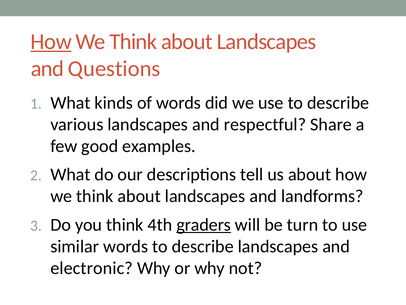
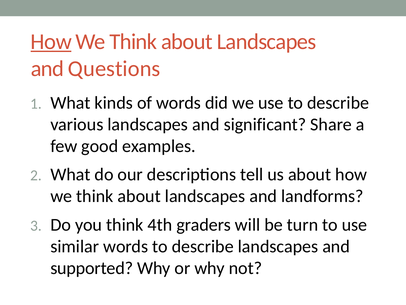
respectful: respectful -> significant (265, 124)
graders underline: present -> none (204, 224)
electronic: electronic -> supported (92, 268)
